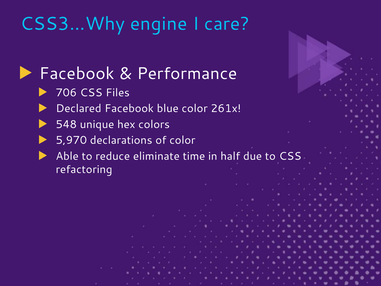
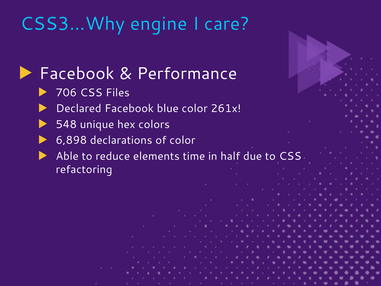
5,970: 5,970 -> 6,898 (71, 140)
eliminate: eliminate -> elements (156, 156)
